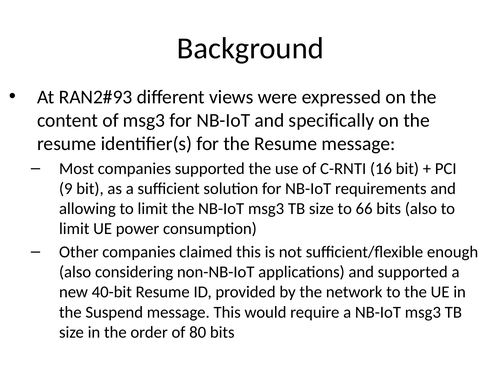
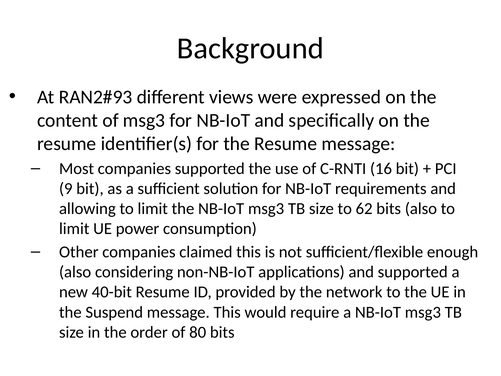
66: 66 -> 62 (364, 208)
